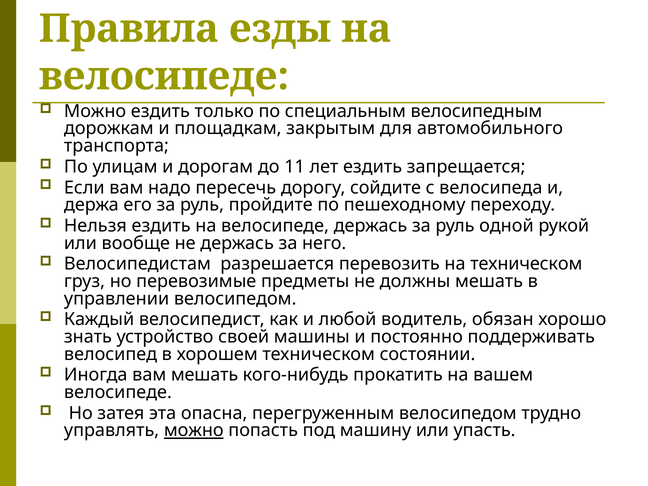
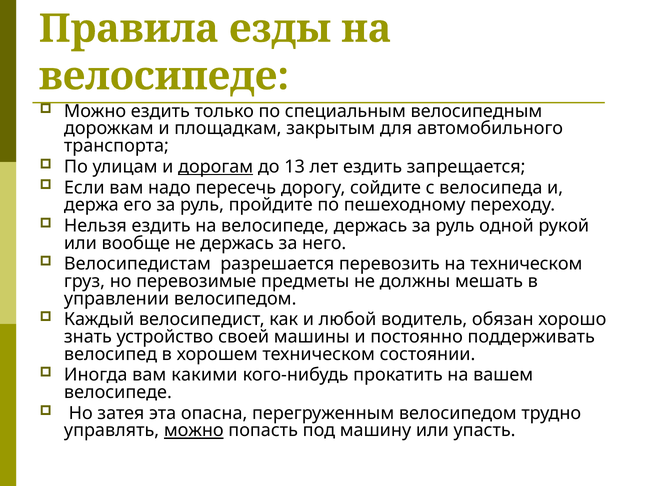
дорогам underline: none -> present (216, 167)
11: 11 -> 13 (295, 167)
вам мешать: мешать -> какими (204, 375)
